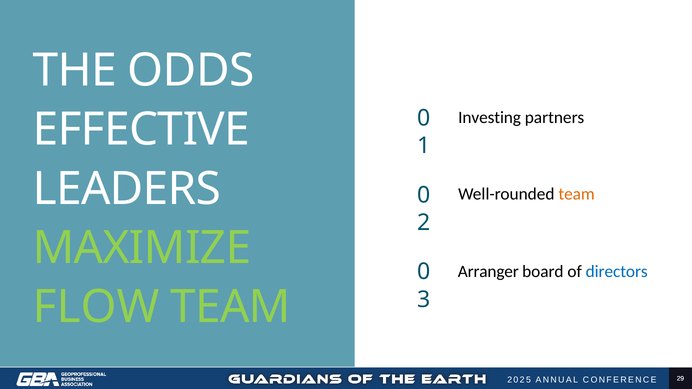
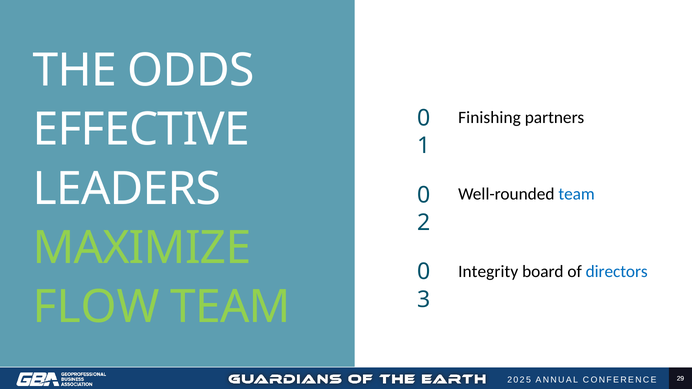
Investing: Investing -> Finishing (490, 118)
team colour: orange -> blue (577, 194)
Arranger: Arranger -> Integrity (488, 272)
